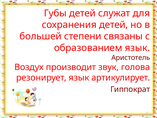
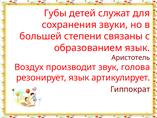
сохранения детей: детей -> звуки (114, 25)
